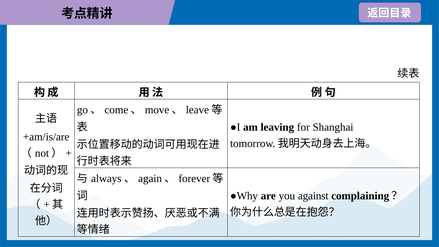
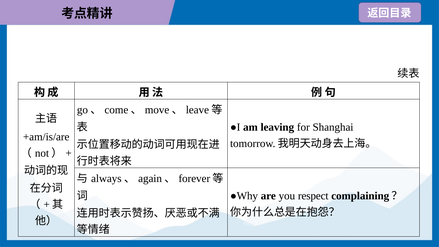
against: against -> respect (313, 196)
